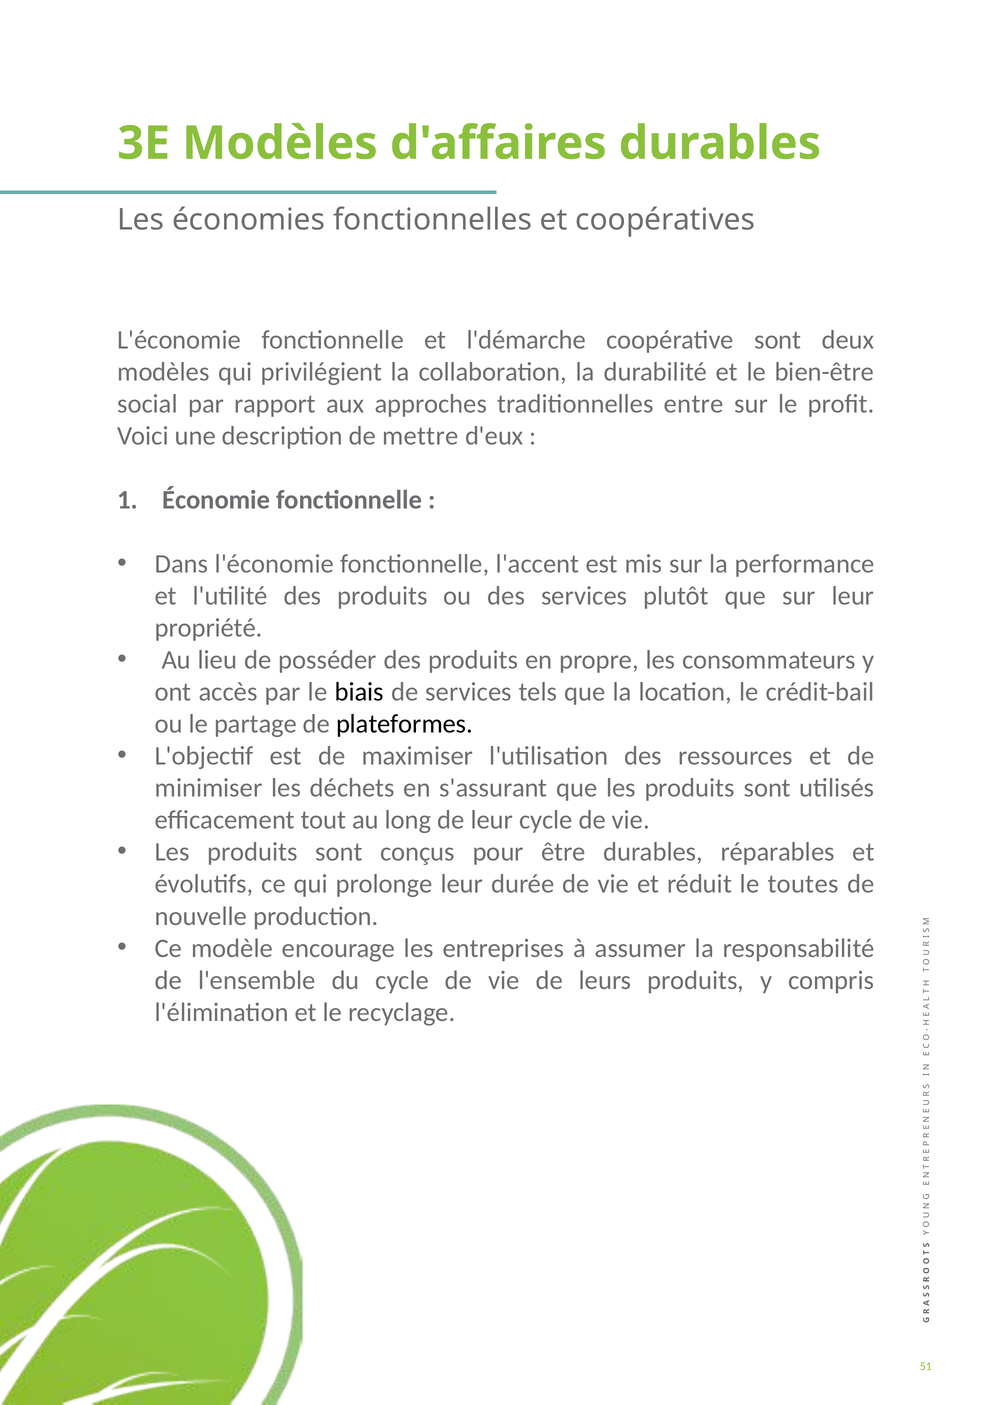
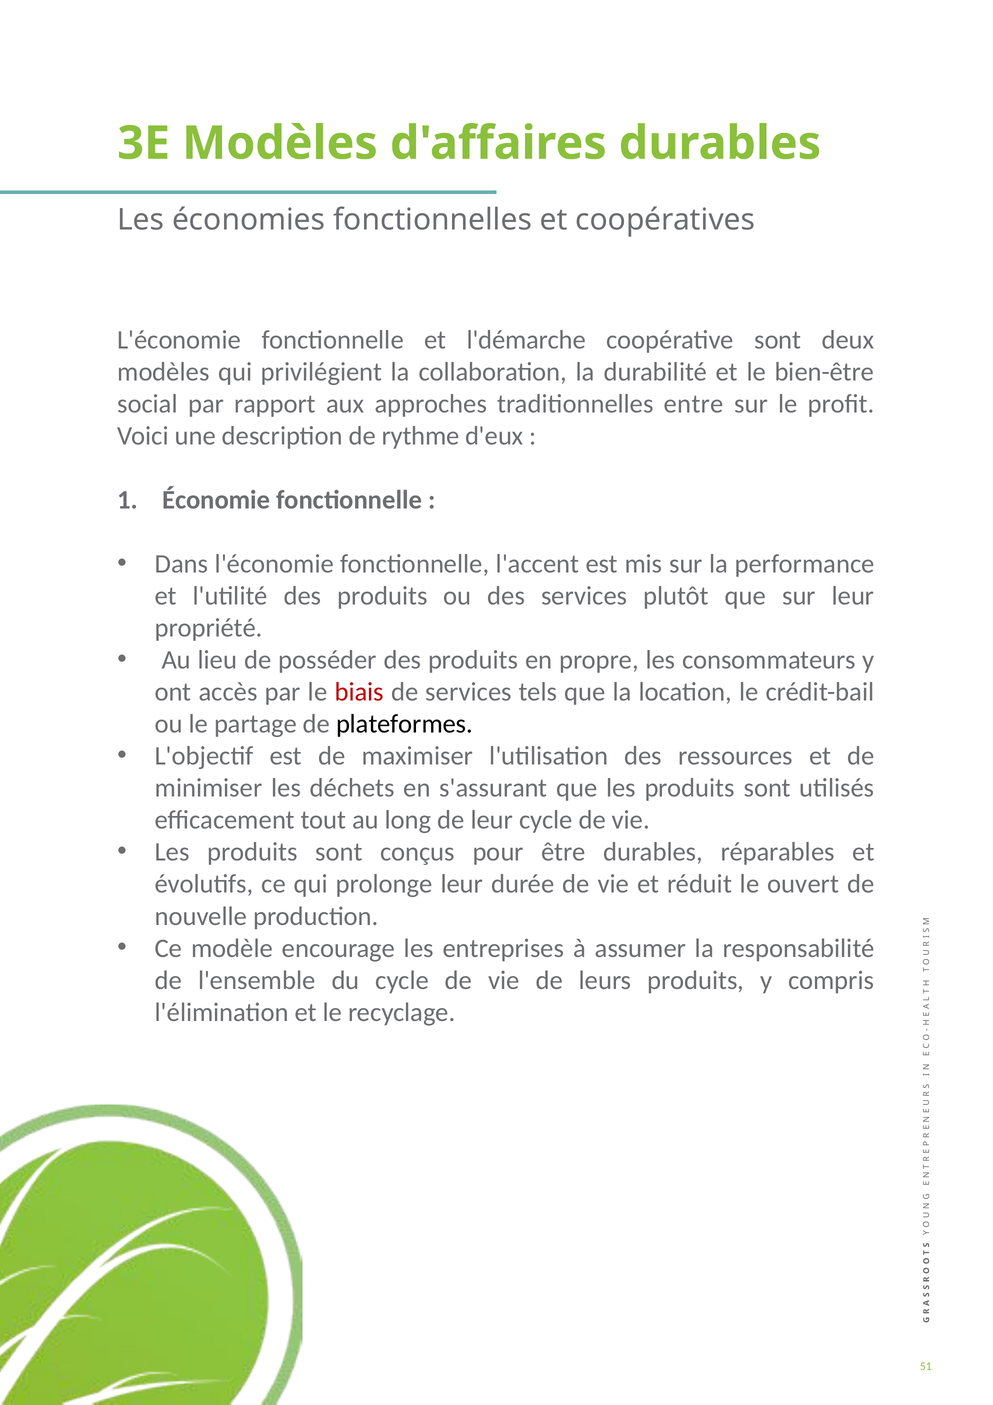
mettre: mettre -> rythme (421, 436)
biais colour: black -> red (359, 692)
toutes: toutes -> ouvert (803, 884)
